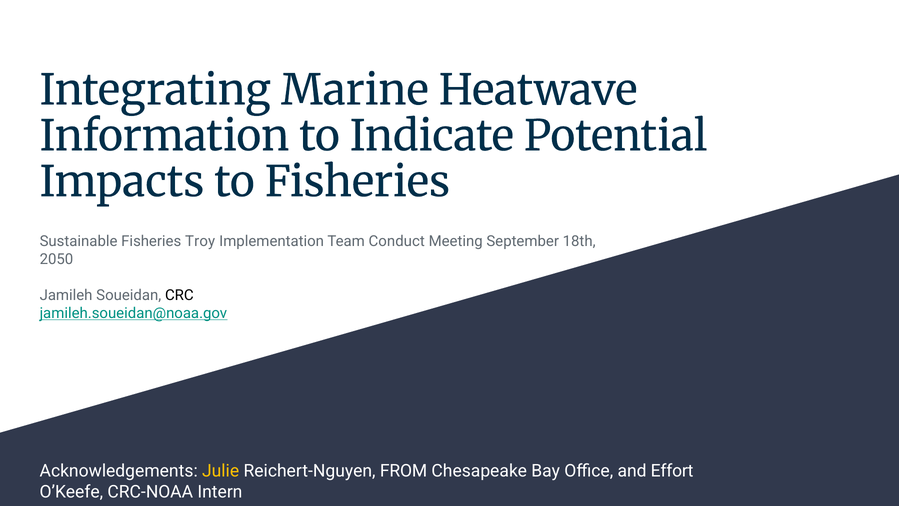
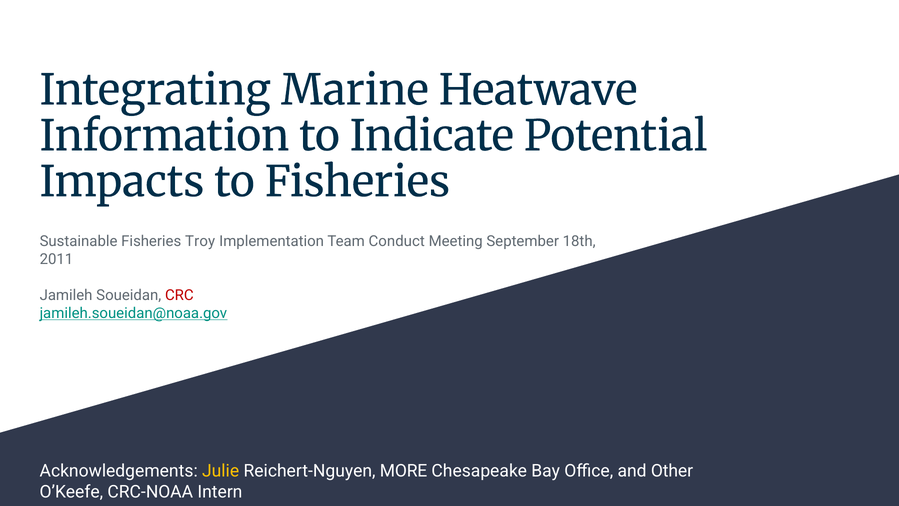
2050: 2050 -> 2011 (56, 259)
CRC colour: black -> red (179, 295)
FROM: FROM -> MORE (404, 471)
Effort: Effort -> Other (672, 471)
